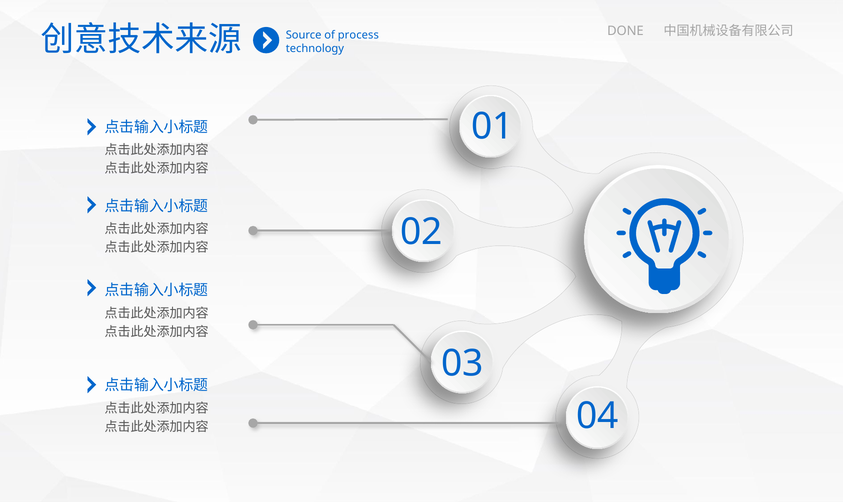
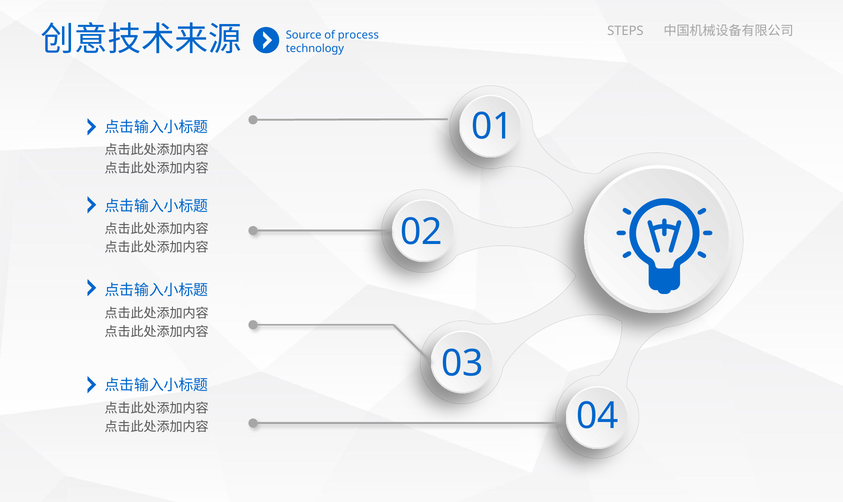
DONE: DONE -> STEPS (625, 31)
